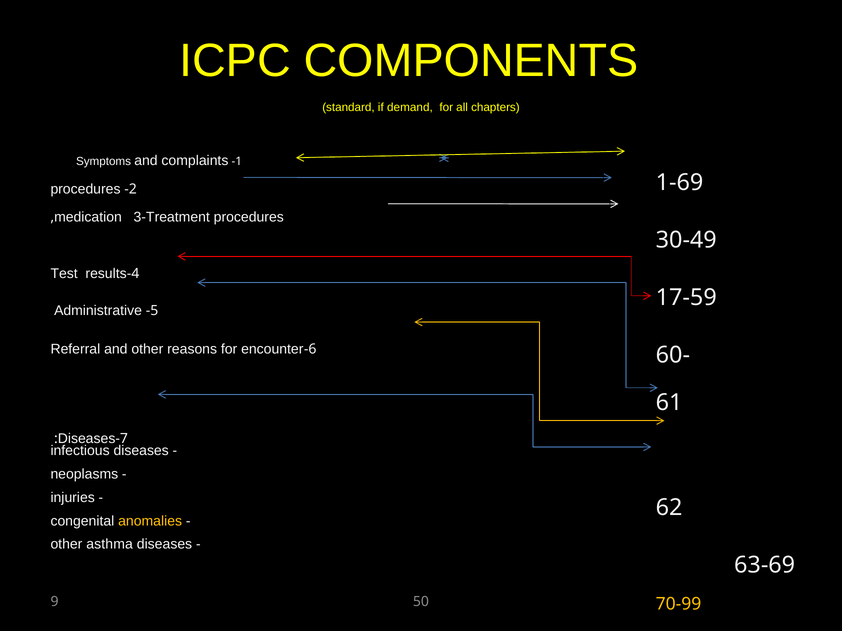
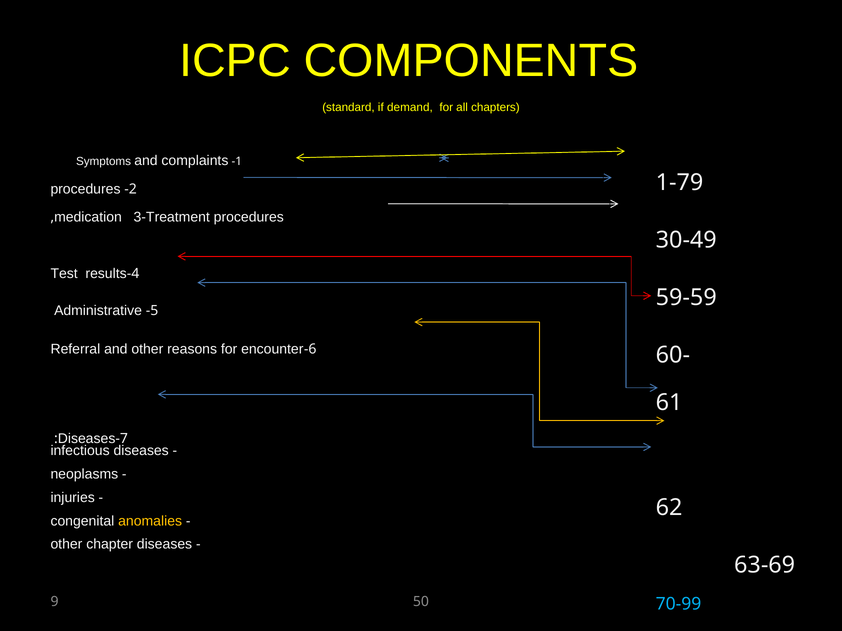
1-69: 1-69 -> 1-79 (680, 183)
17-59: 17-59 -> 59-59 (686, 298)
asthma: asthma -> chapter (110, 545)
70-99 colour: yellow -> light blue (679, 604)
